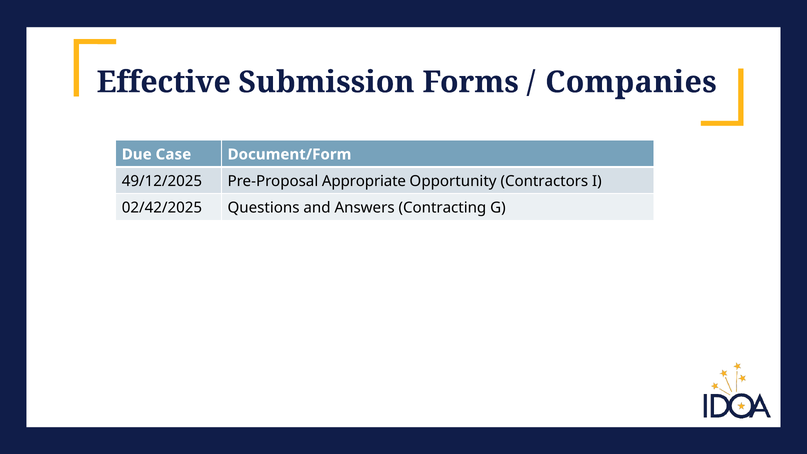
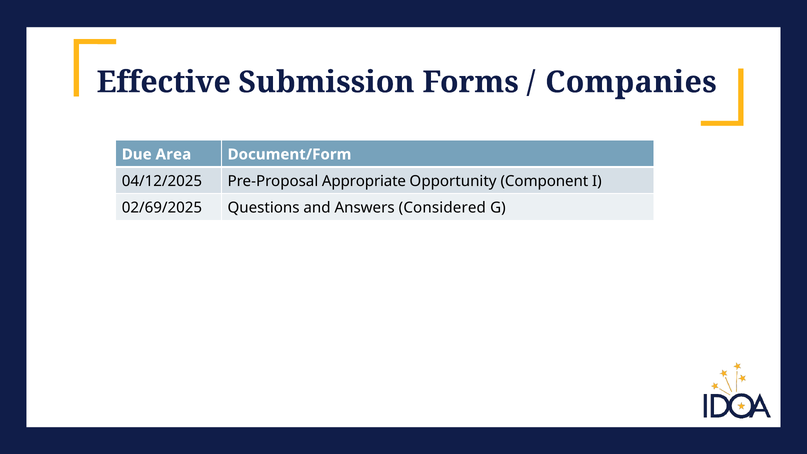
Case: Case -> Area (173, 154)
49/12/2025: 49/12/2025 -> 04/12/2025 (162, 181)
Contractors: Contractors -> Component (544, 181)
02/42/2025: 02/42/2025 -> 02/69/2025 (162, 208)
Contracting: Contracting -> Considered (442, 208)
